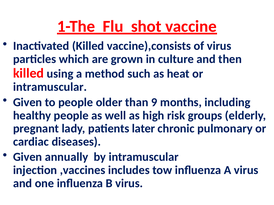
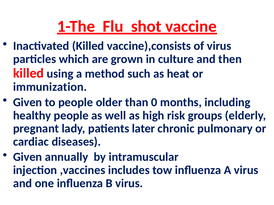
intramuscular: intramuscular -> immunization (50, 87)
9: 9 -> 0 (154, 103)
